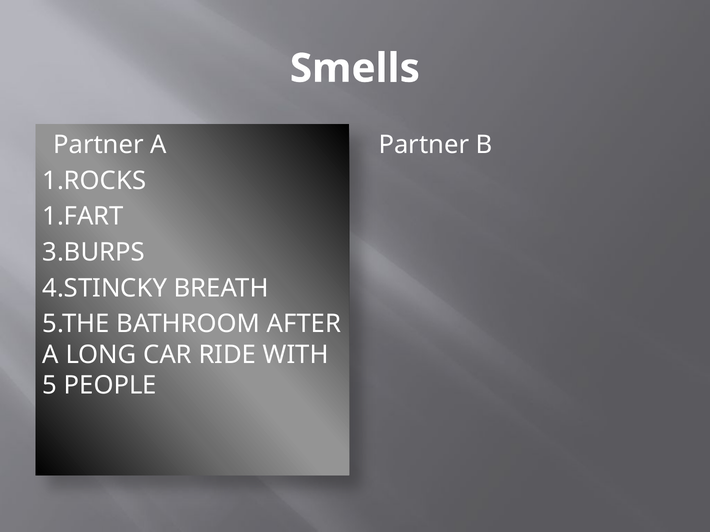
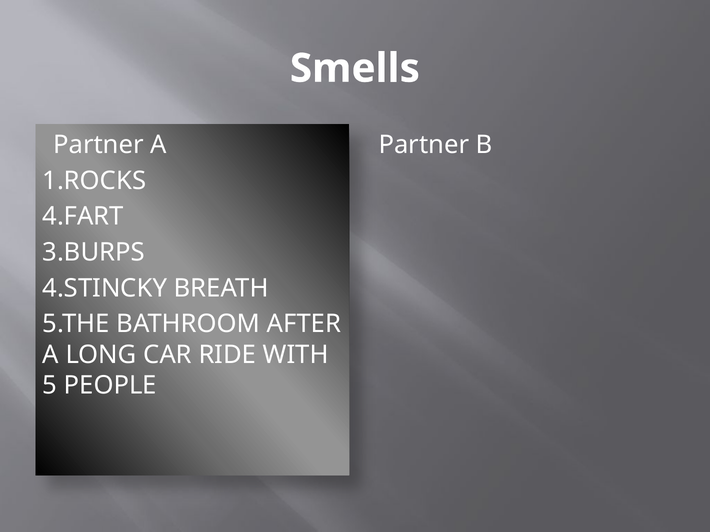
1.FART: 1.FART -> 4.FART (83, 217)
